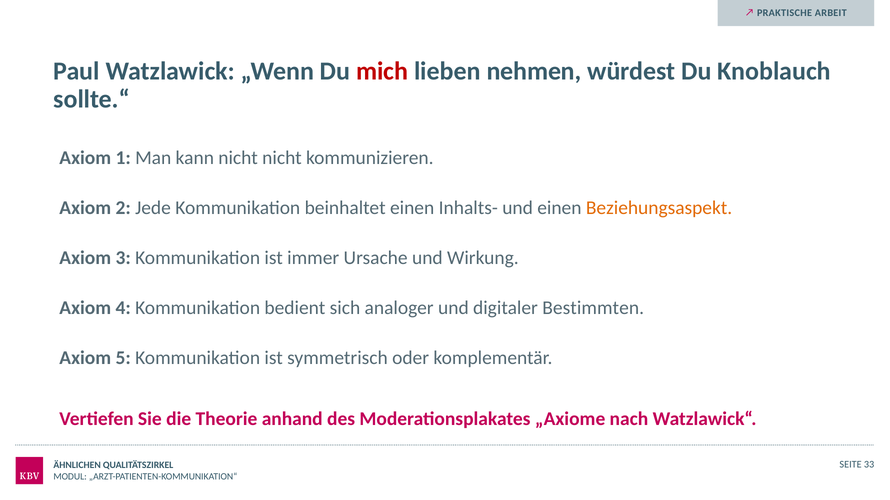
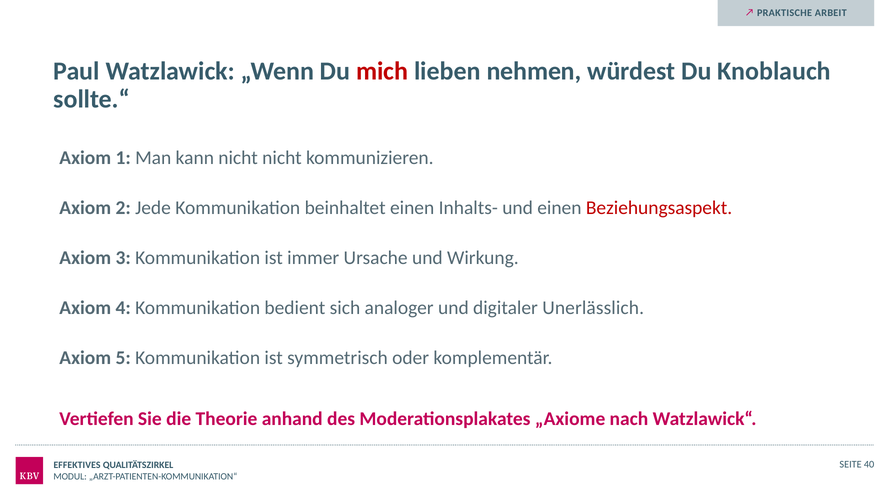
Beziehungsaspekt colour: orange -> red (659, 208)
Bestimmten: Bestimmten -> Unerlässlich (593, 308)
ÄHNLICHEN: ÄHNLICHEN -> EFFEKTIVES (77, 465)
33: 33 -> 40 (869, 465)
